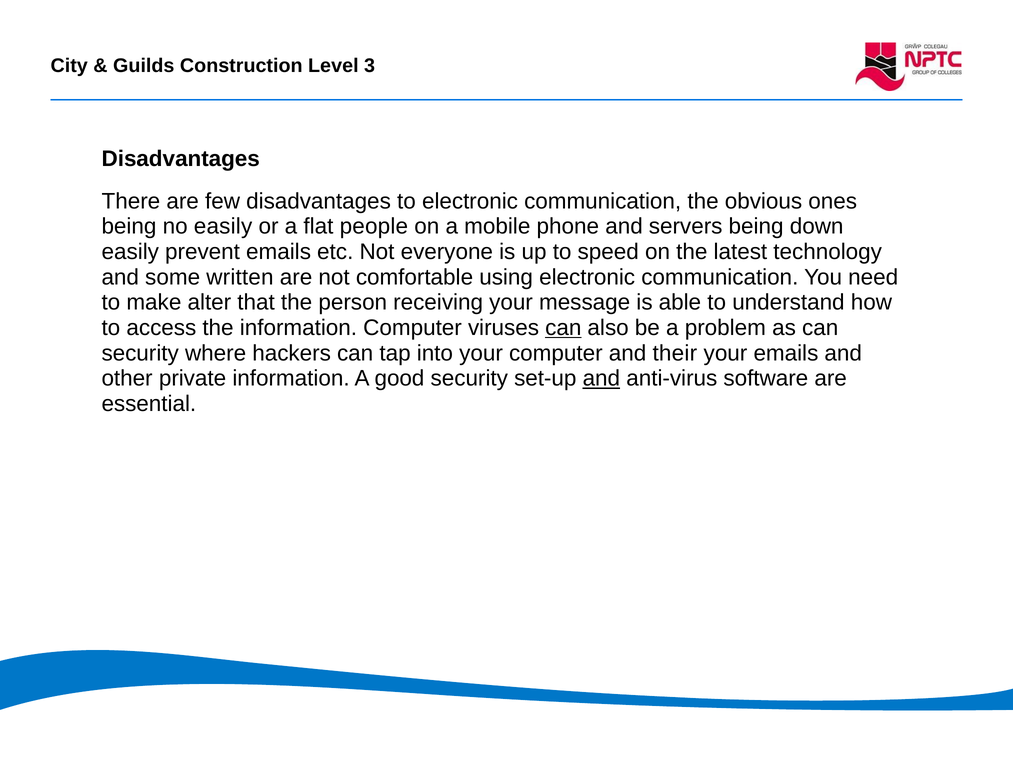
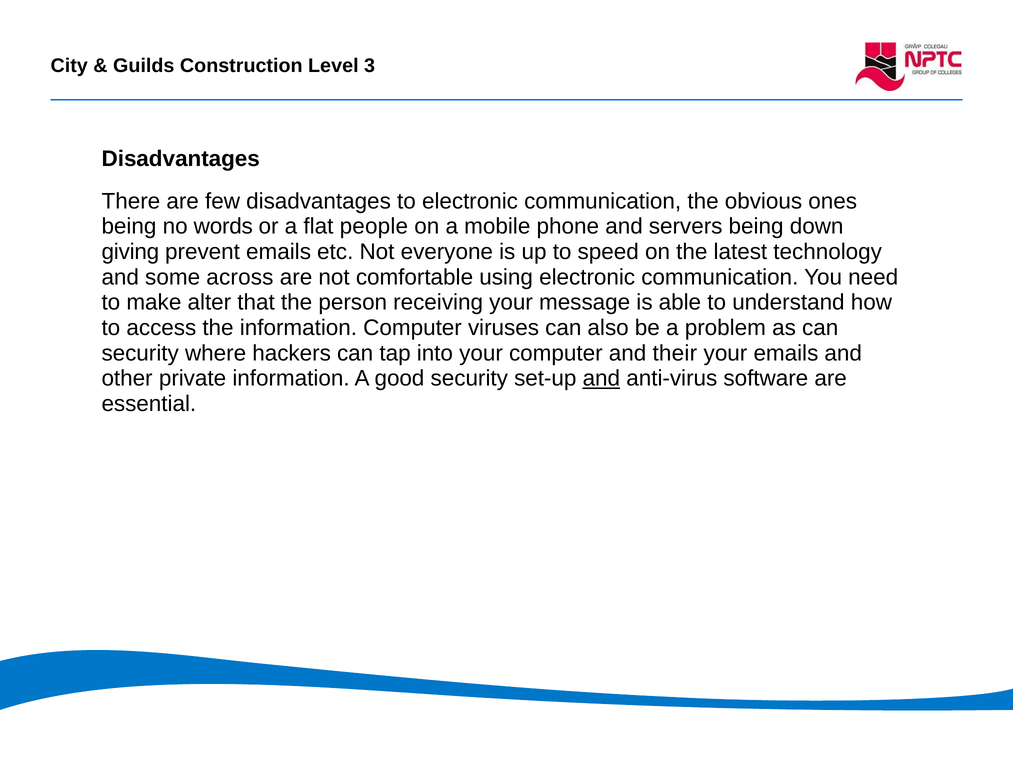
no easily: easily -> words (223, 226)
easily: easily -> giving (130, 252)
written: written -> across (240, 277)
can underline: present -> none (563, 328)
